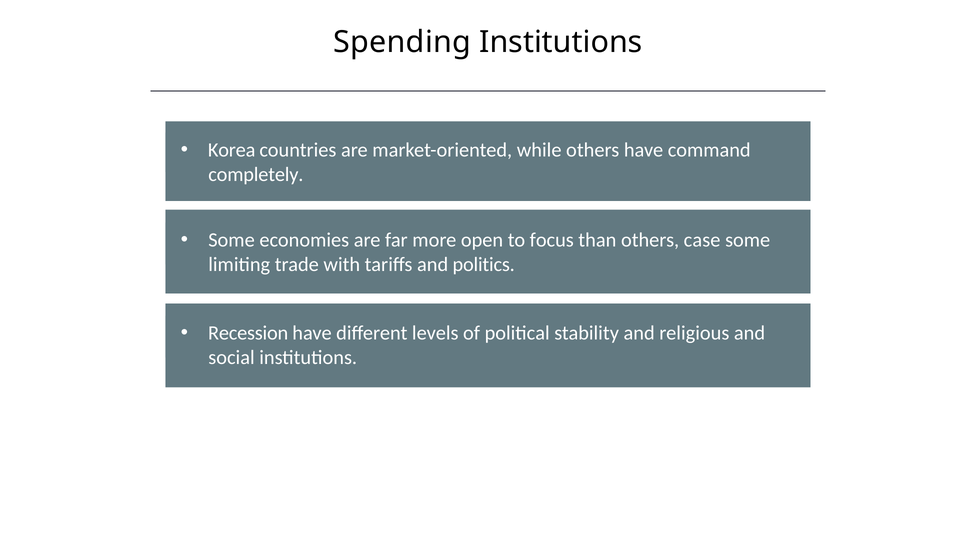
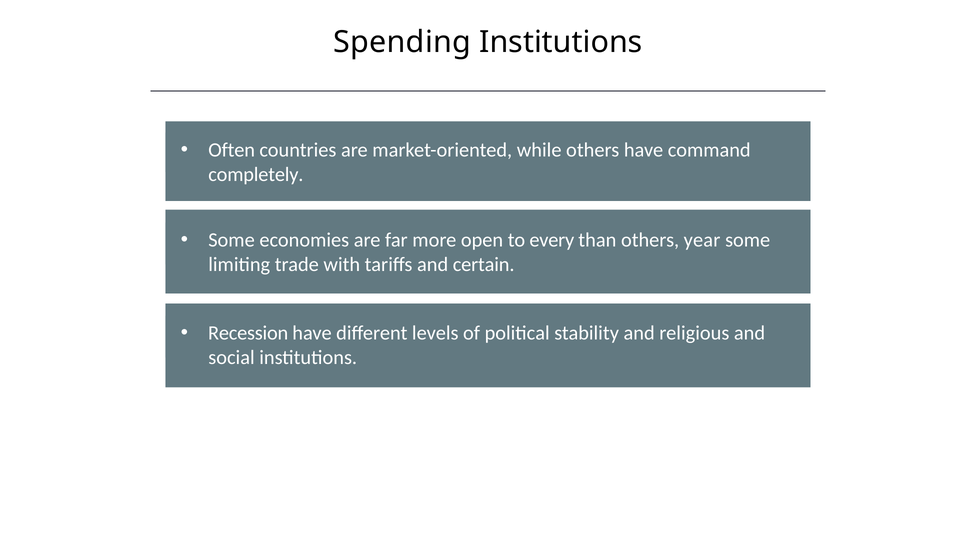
Korea: Korea -> Often (232, 150)
focus: focus -> every (552, 240)
case: case -> year (702, 240)
politics: politics -> certain (484, 264)
